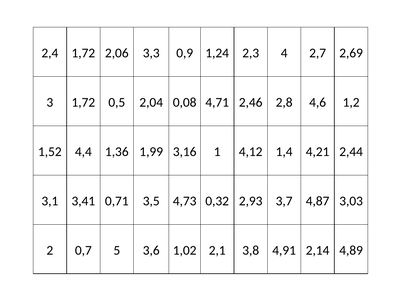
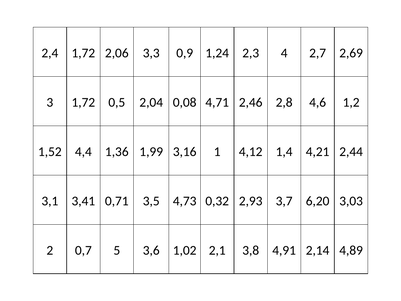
4,87: 4,87 -> 6,20 (318, 201)
